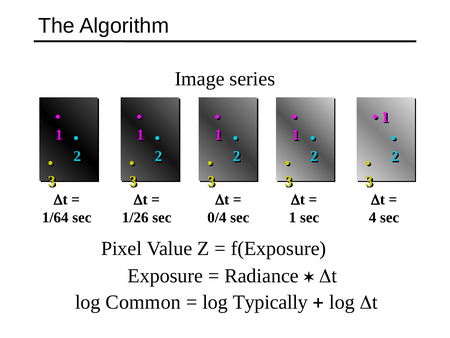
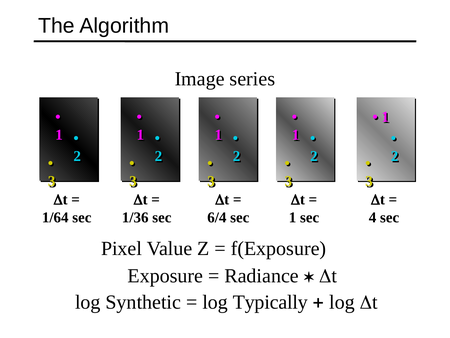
1/26: 1/26 -> 1/36 (135, 217)
0/4: 0/4 -> 6/4 (217, 217)
Common: Common -> Synthetic (143, 302)
